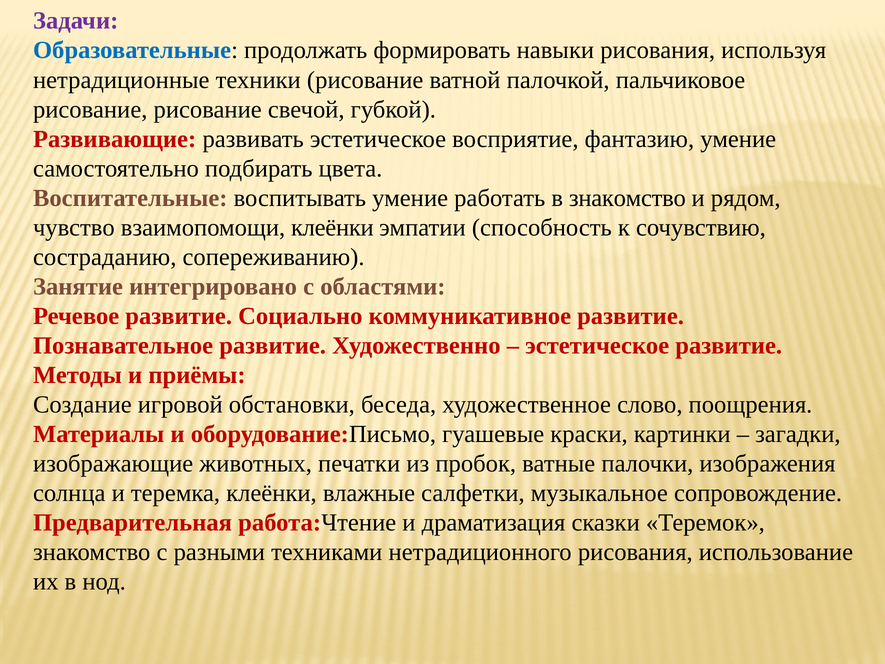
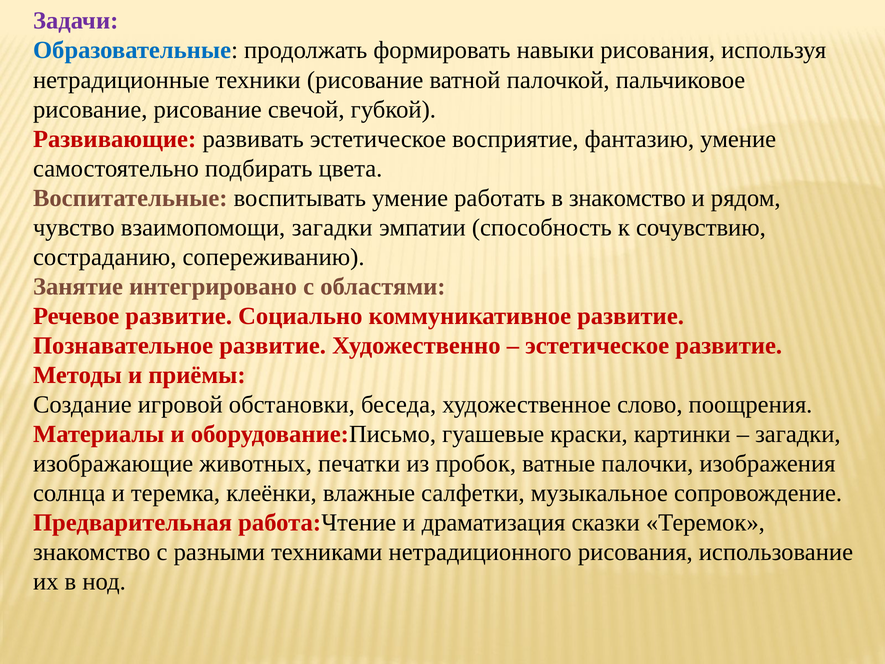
взаимопомощи клеёнки: клеёнки -> загадки (332, 227)
